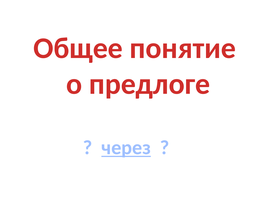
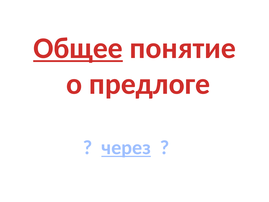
Общее underline: none -> present (78, 48)
